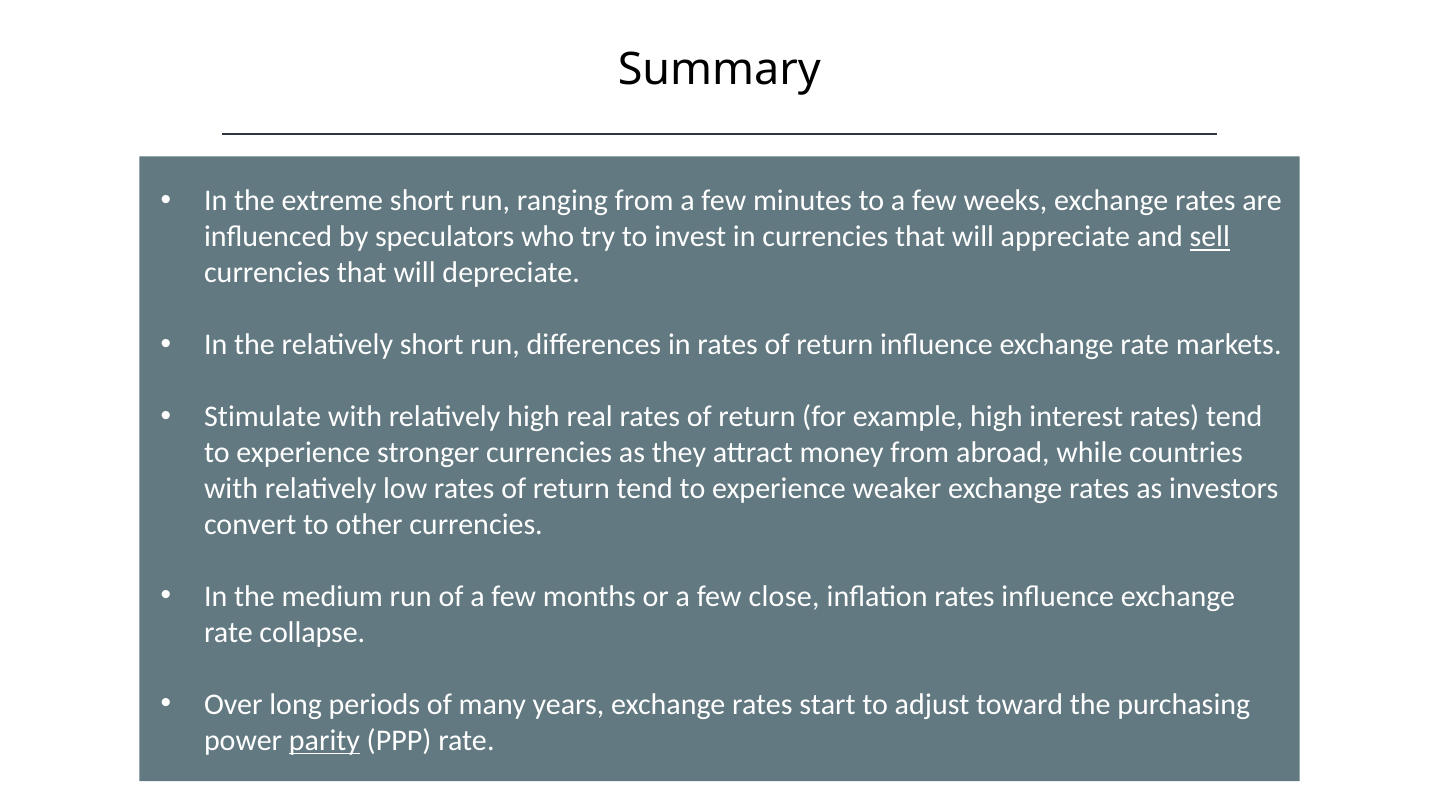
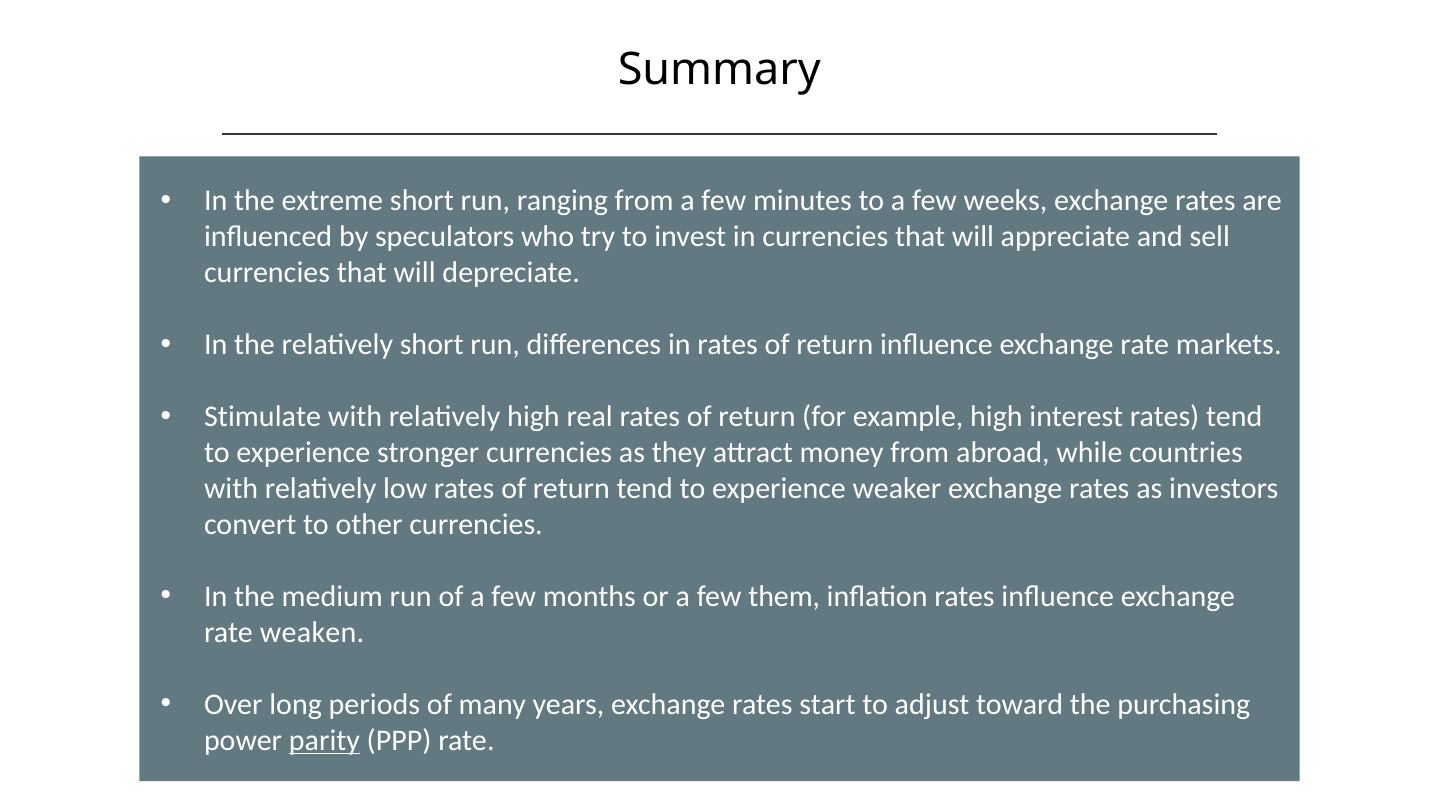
sell underline: present -> none (1210, 237)
close: close -> them (784, 597)
collapse: collapse -> weaken (312, 633)
